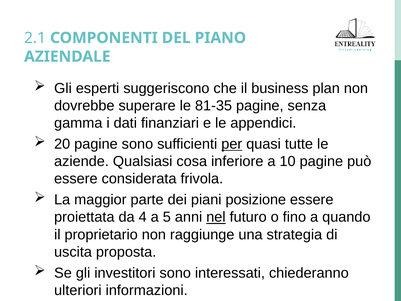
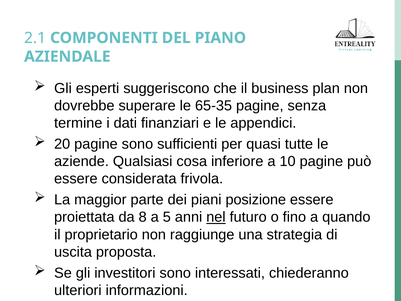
81-35: 81-35 -> 65-35 (214, 106)
gamma: gamma -> termine (78, 123)
per underline: present -> none (232, 144)
4: 4 -> 8 (143, 217)
